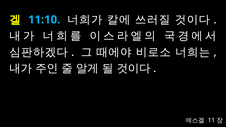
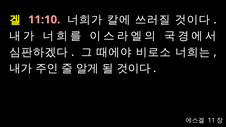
11:10 colour: light blue -> pink (44, 20)
